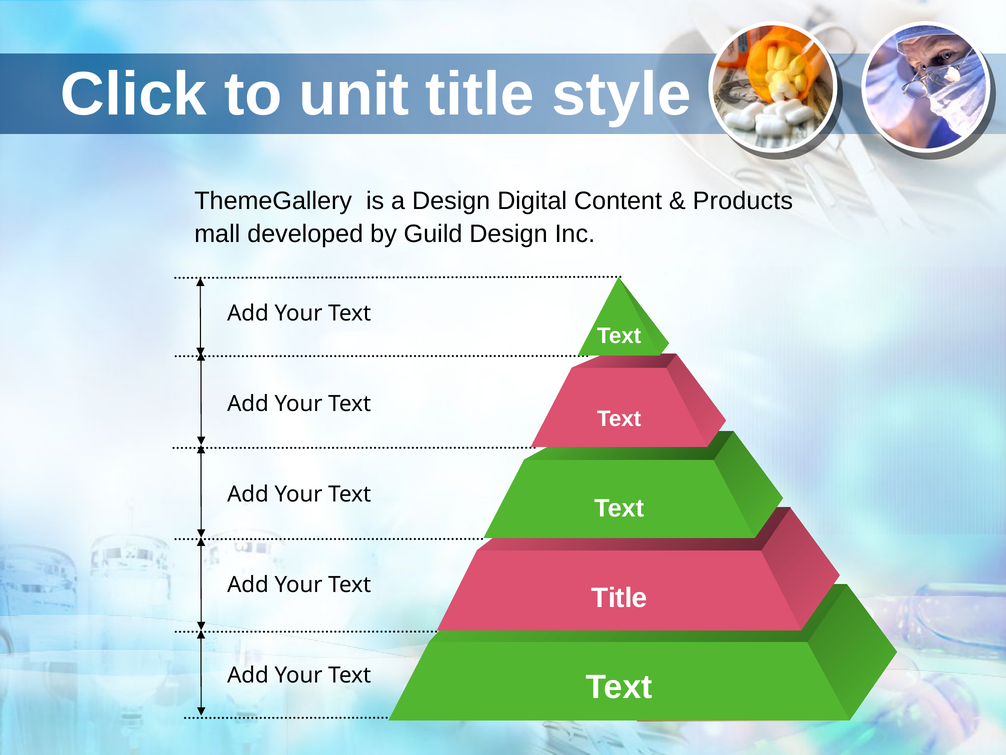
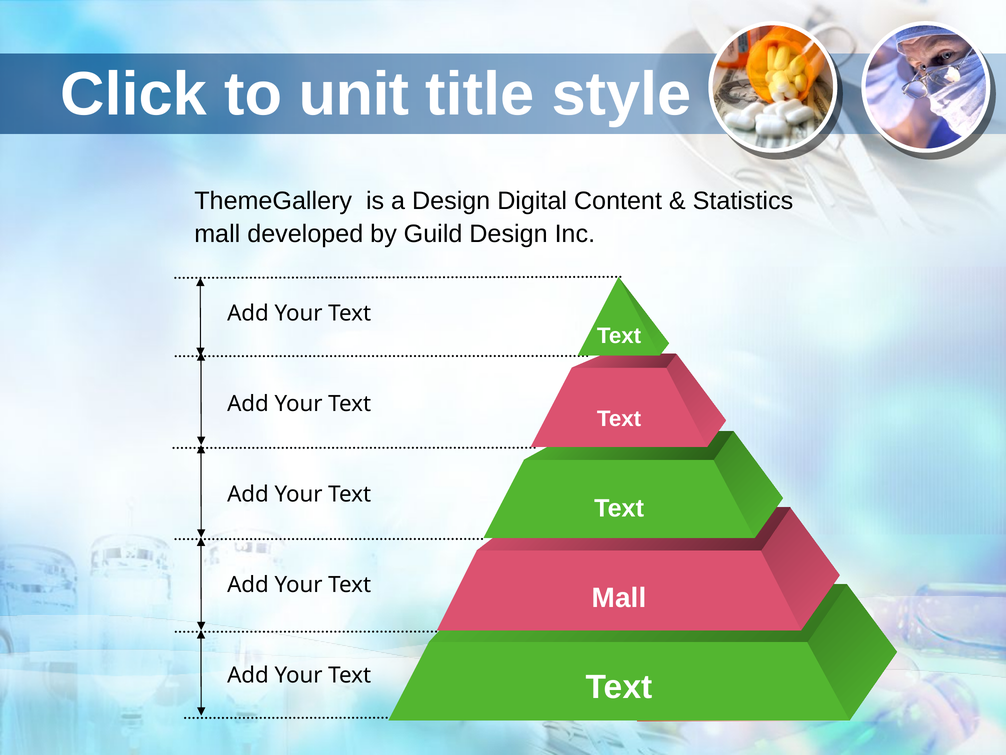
Products: Products -> Statistics (743, 201)
Title: Title -> Mall (619, 598)
